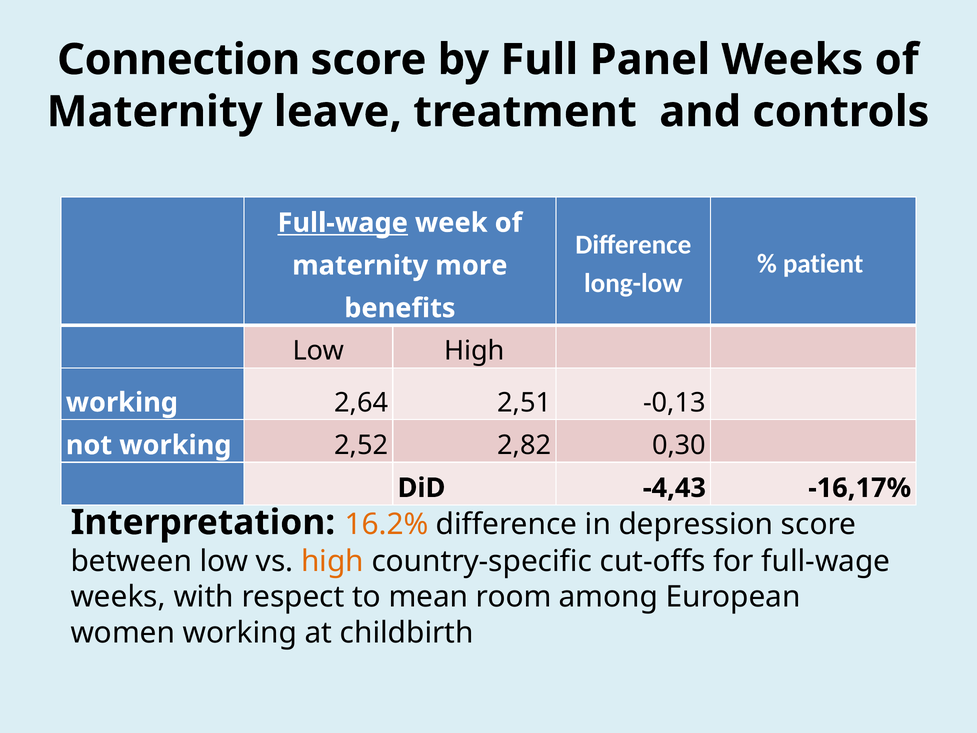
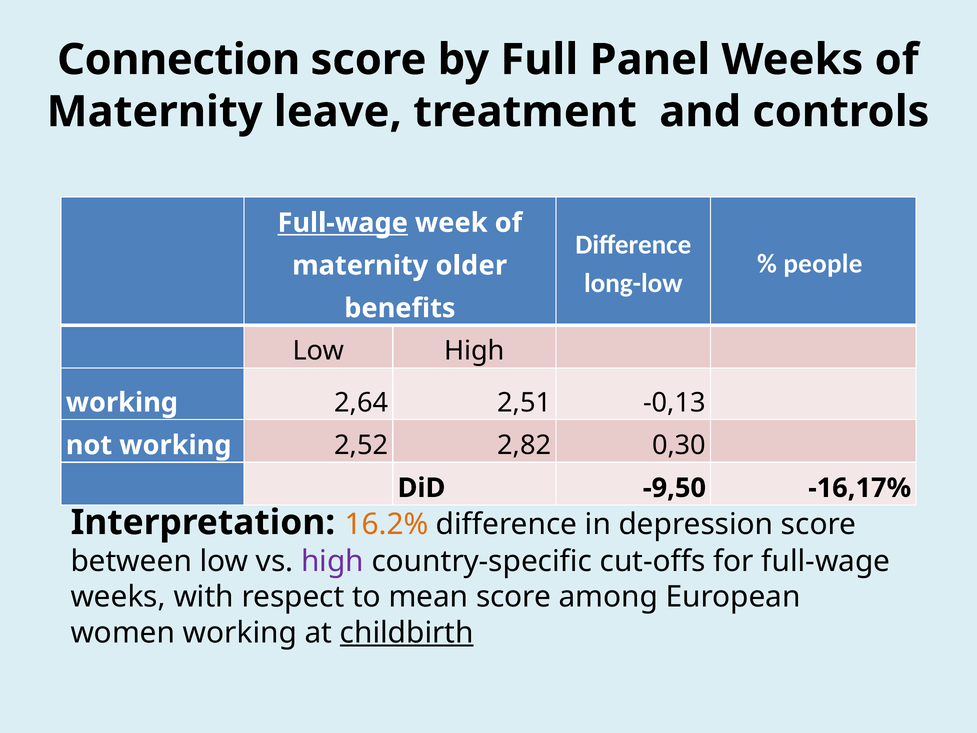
patient: patient -> people (823, 264)
more: more -> older (471, 265)
-4,43: -4,43 -> -9,50 (674, 488)
high colour: orange -> purple (332, 561)
mean room: room -> score (514, 597)
childbirth underline: none -> present (407, 633)
